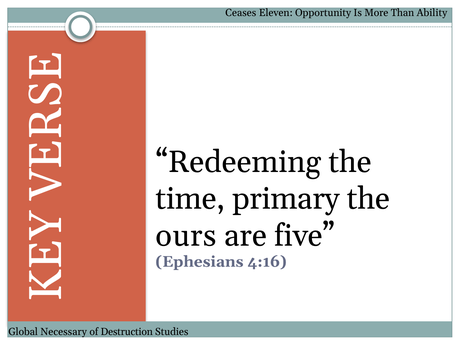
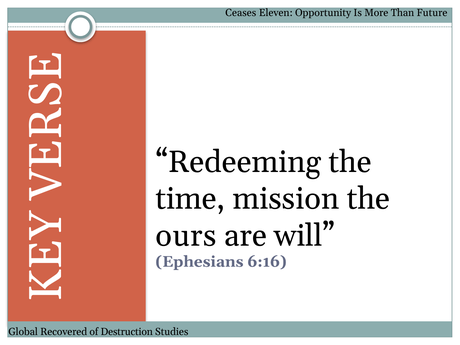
Ability: Ability -> Future (432, 13)
primary: primary -> mission (286, 199)
five: five -> will (305, 236)
4:16: 4:16 -> 6:16 (267, 262)
Necessary: Necessary -> Recovered (64, 332)
